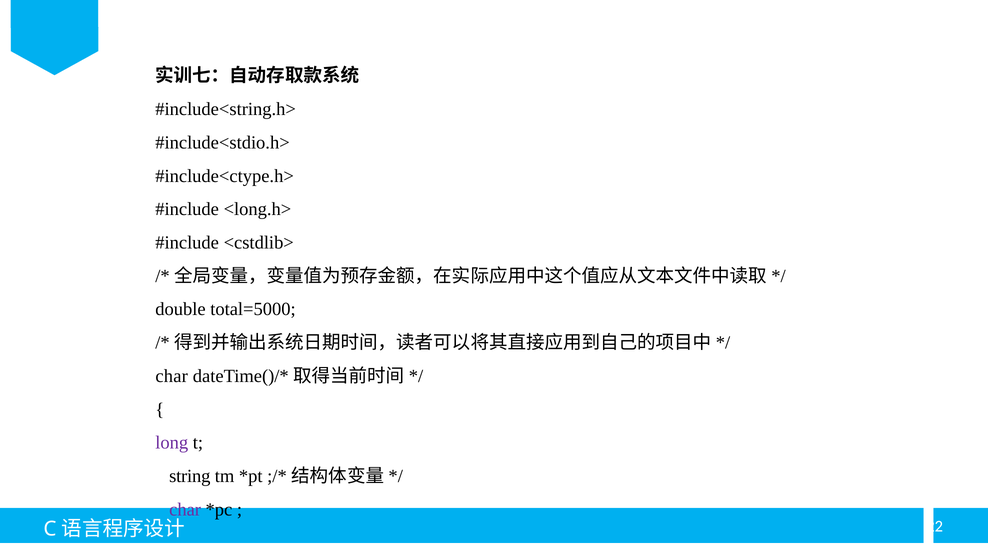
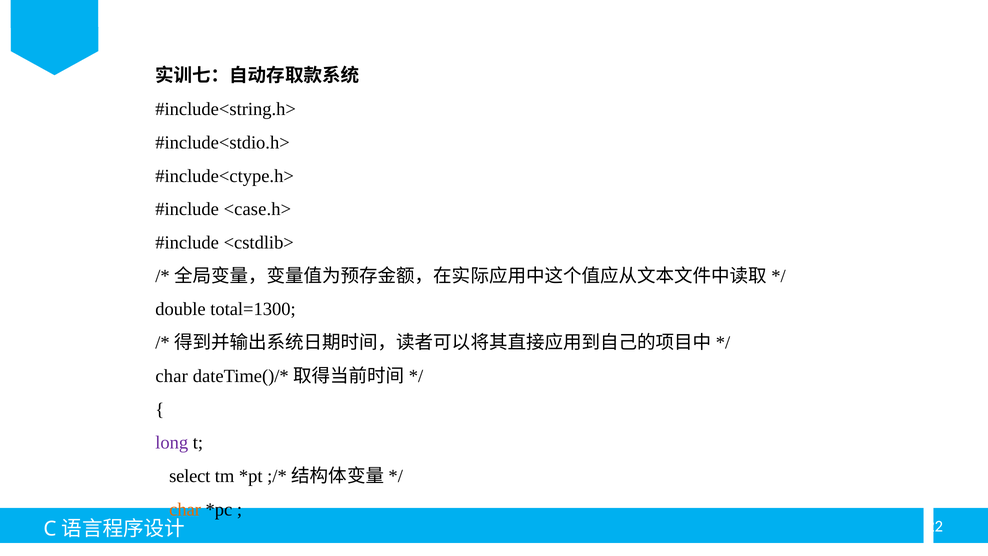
<long.h>: <long.h> -> <case.h> (257, 209)
total=5000: total=5000 -> total=1300 (253, 309)
string: string -> select (190, 476)
char colour: purple -> orange (185, 509)
